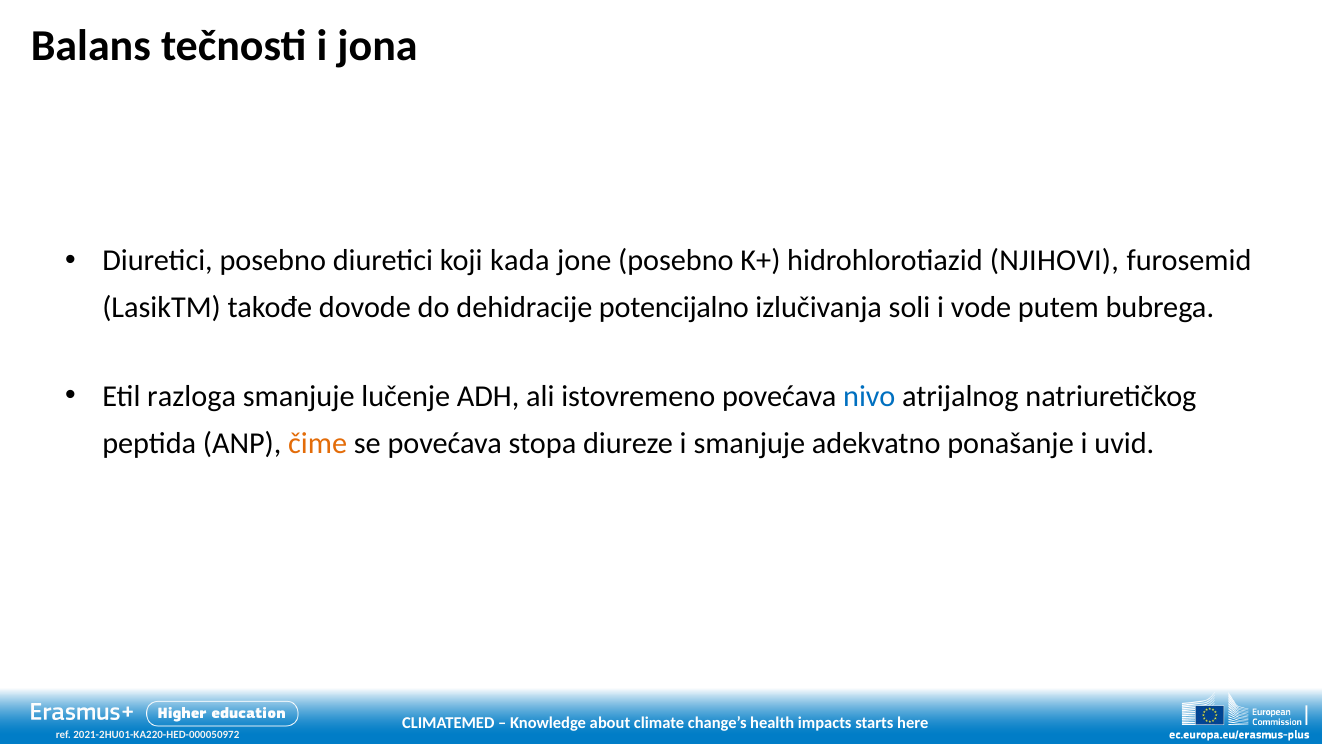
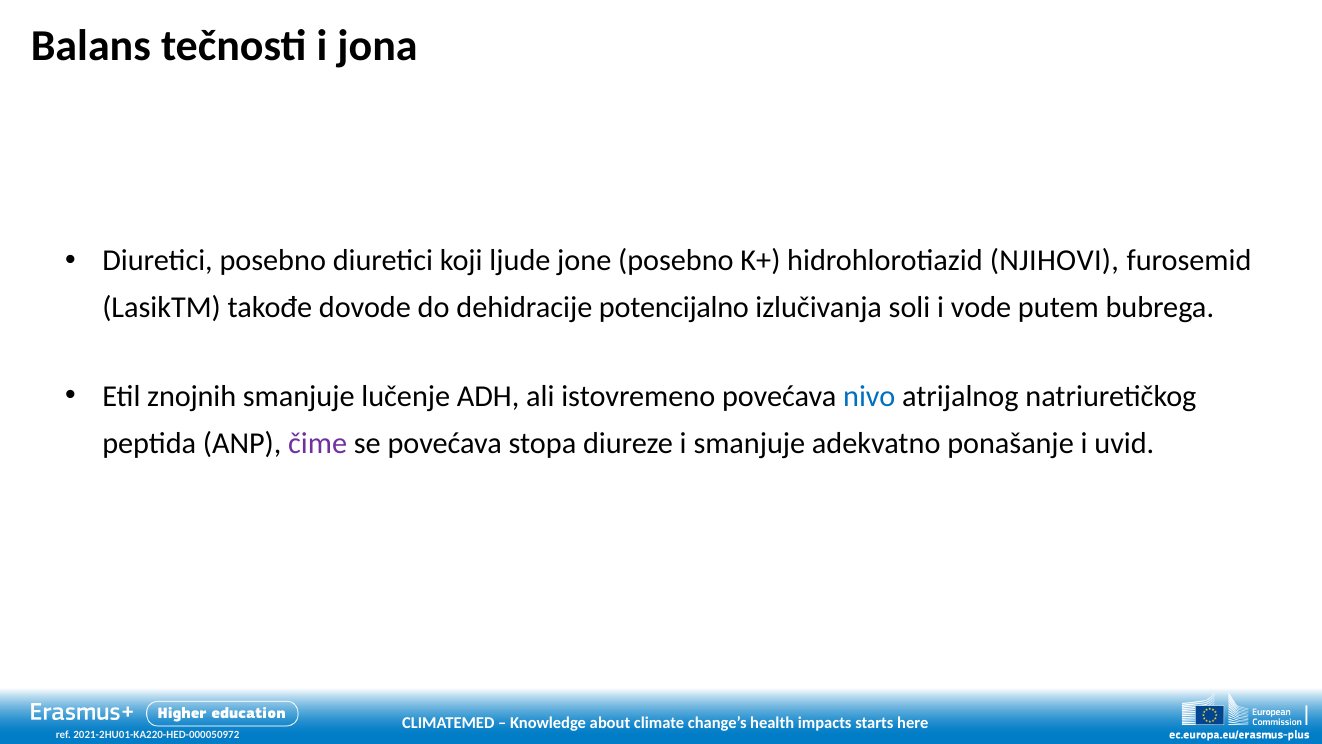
kada: kada -> ljude (520, 261)
razloga: razloga -> znojnih (192, 396)
čime colour: orange -> purple (318, 443)
